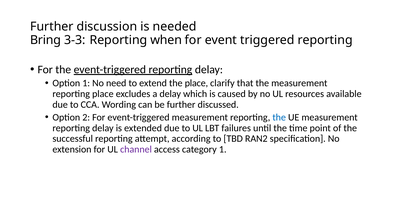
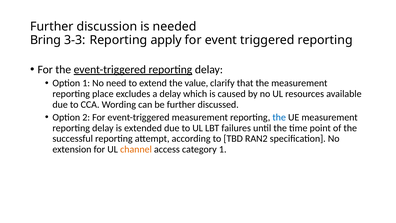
when: when -> apply (166, 40)
the place: place -> value (196, 83)
channel colour: purple -> orange (136, 149)
